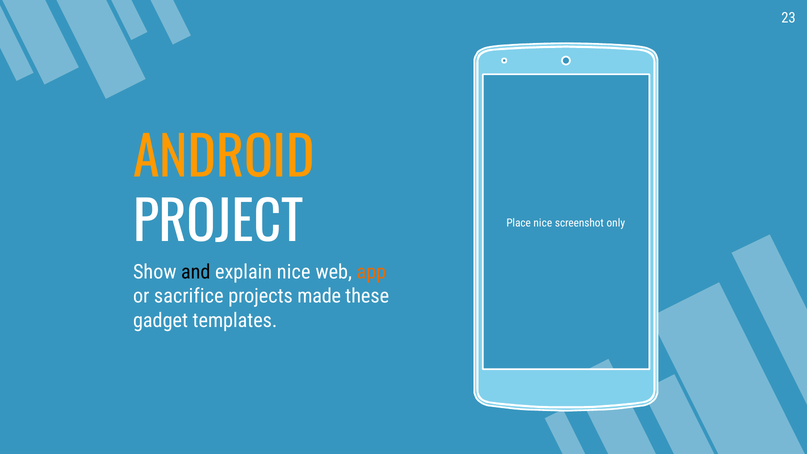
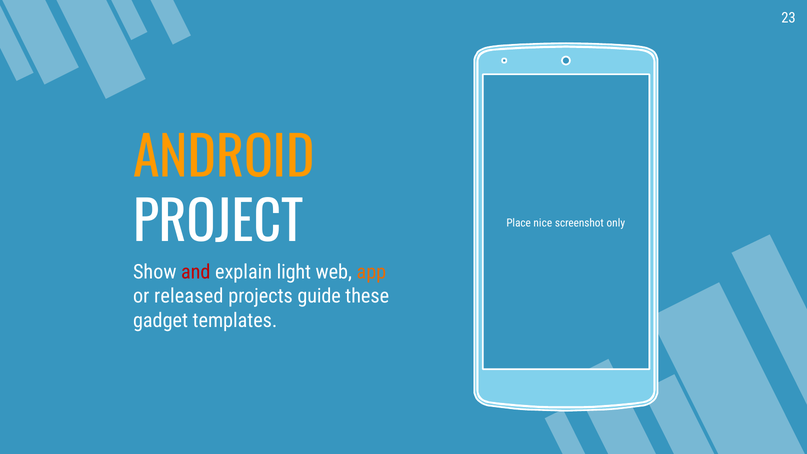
and colour: black -> red (196, 272)
explain nice: nice -> light (294, 272)
sacrifice: sacrifice -> released (189, 296)
made: made -> guide (319, 296)
